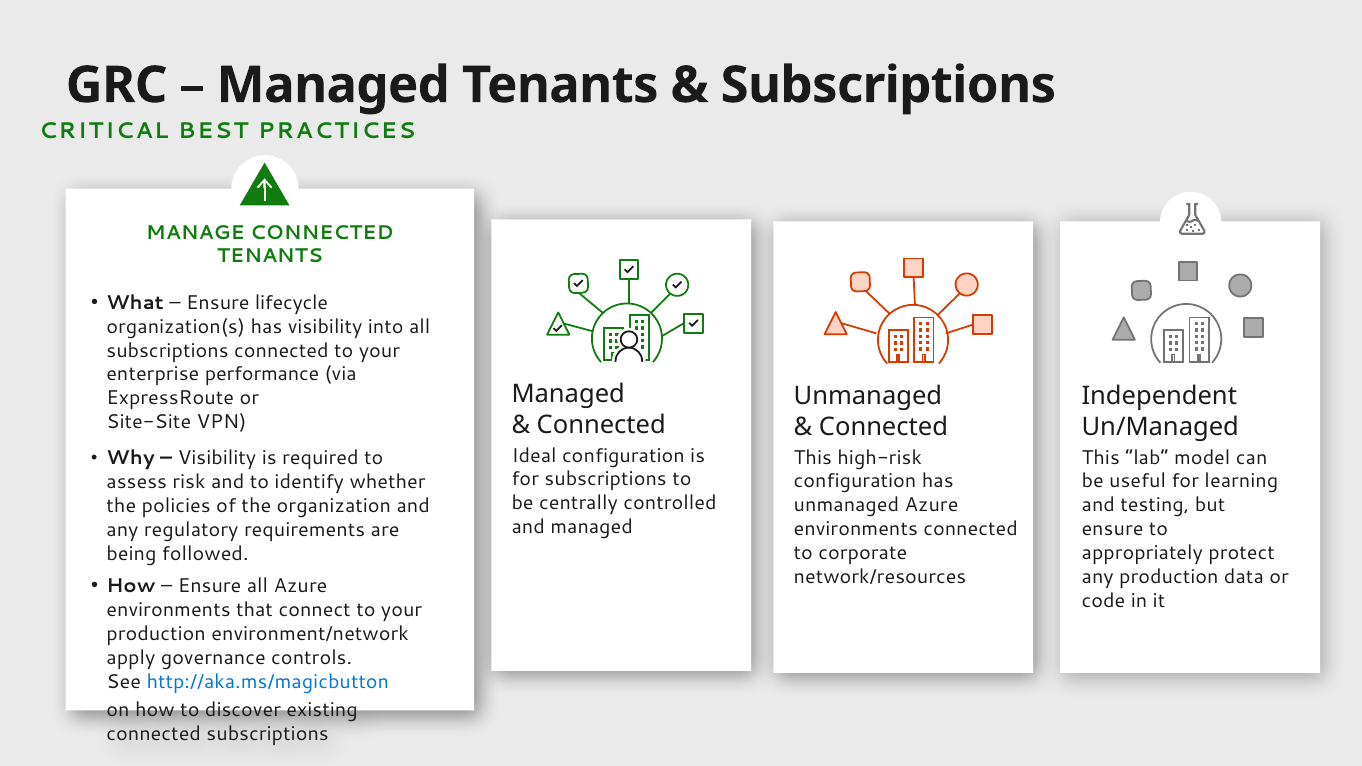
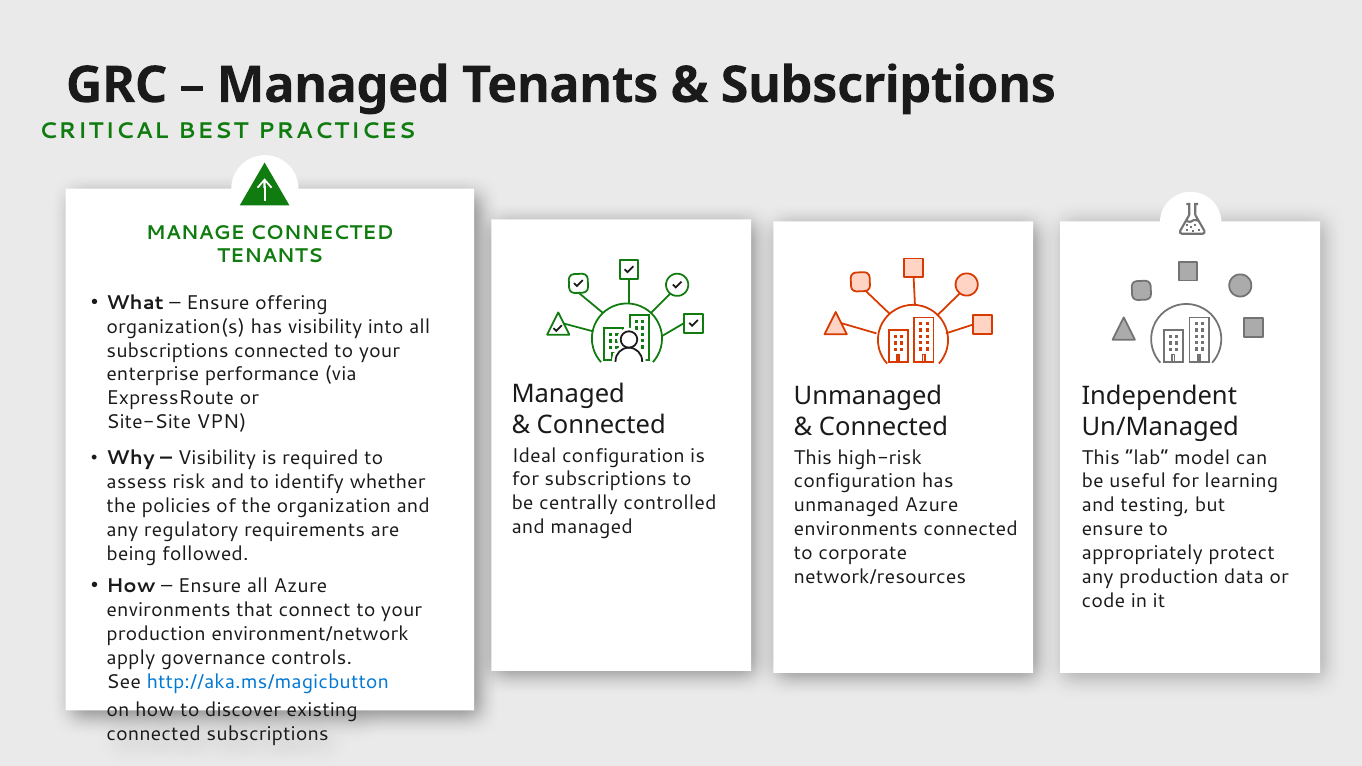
lifecycle: lifecycle -> offering (291, 303)
